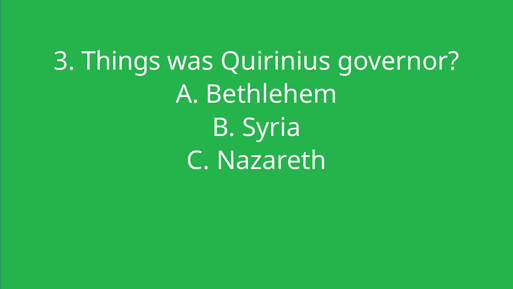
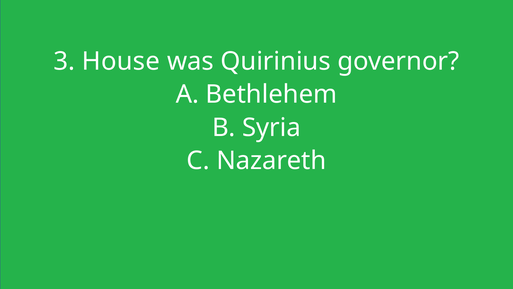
Things: Things -> House (121, 61)
